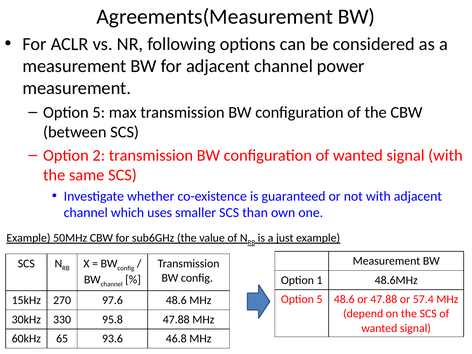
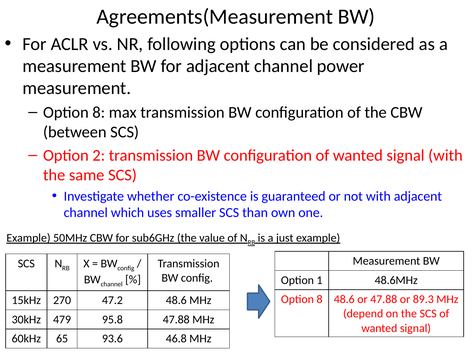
5: 5 -> 8 (99, 112)
5: 5 -> 8 (319, 299)
57.4: 57.4 -> 89.3 (423, 299)
97.6: 97.6 -> 47.2 (112, 300)
330: 330 -> 479 (62, 320)
